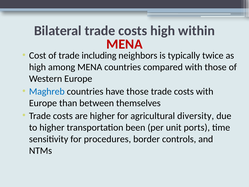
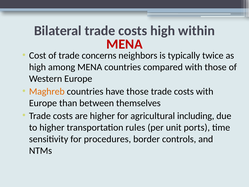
including: including -> concerns (99, 55)
Maghreb colour: blue -> orange (47, 91)
diversity: diversity -> including (196, 116)
been: been -> rules (135, 127)
